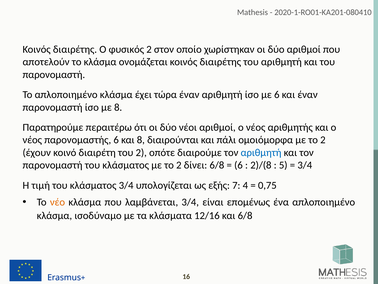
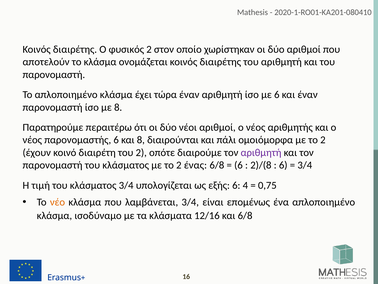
αριθμητή colour: blue -> purple (261, 152)
δίνει: δίνει -> ένας (195, 165)
5: 5 -> 6 (283, 165)
εξής 7: 7 -> 6 (236, 185)
